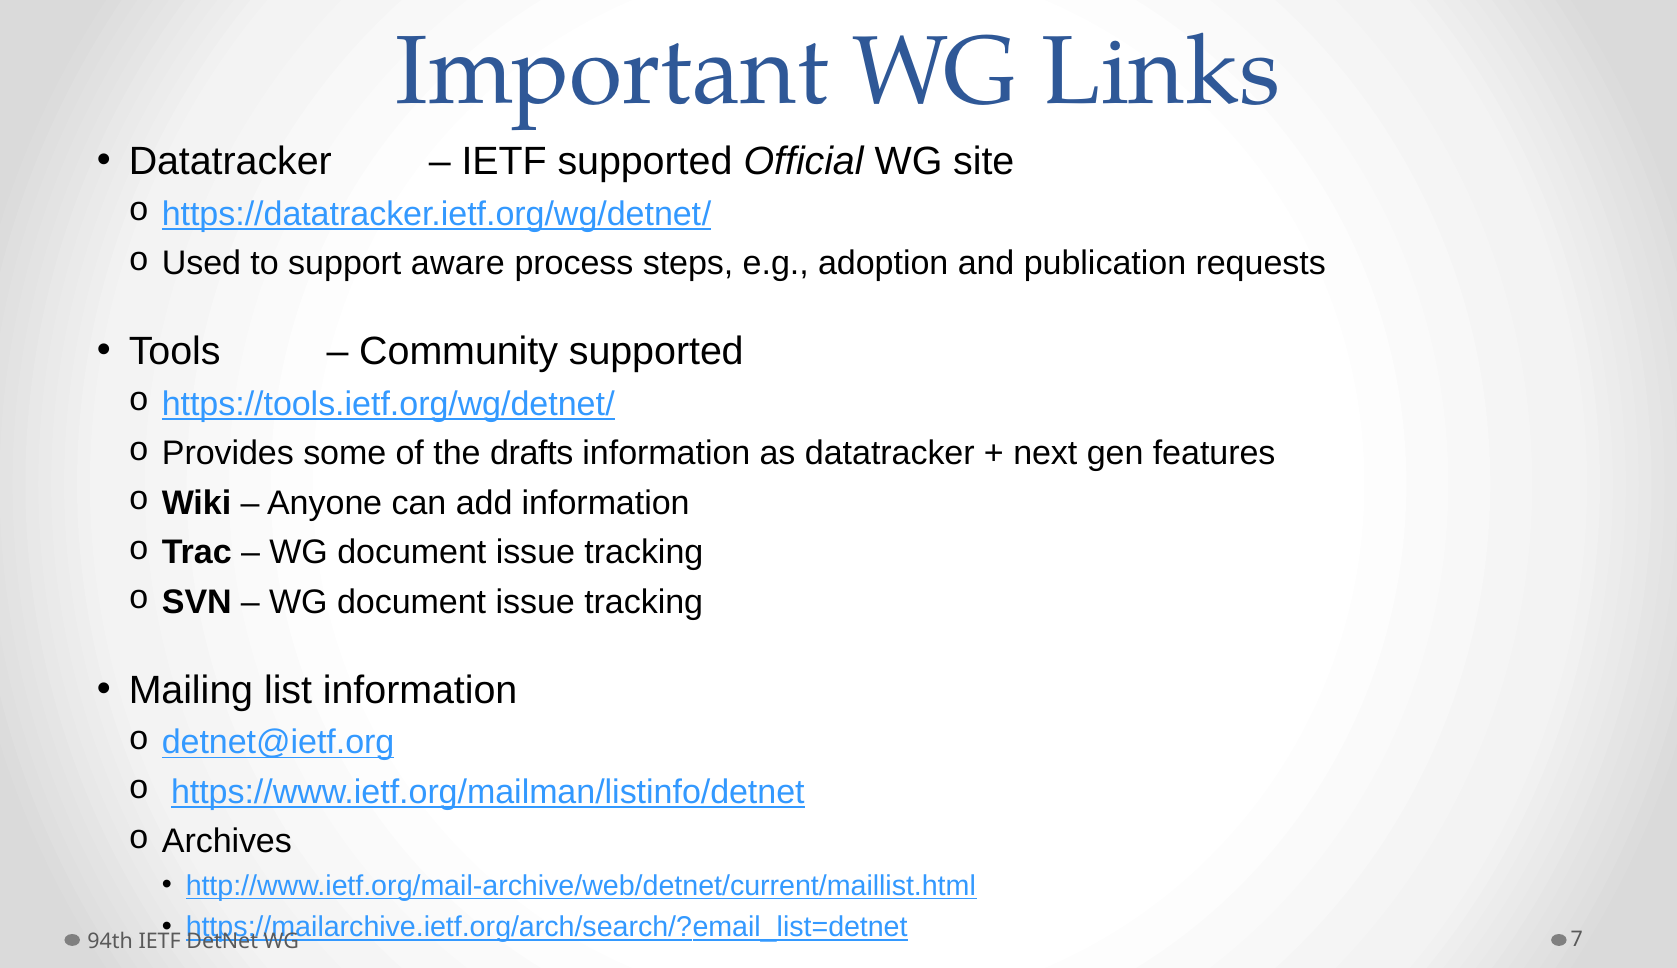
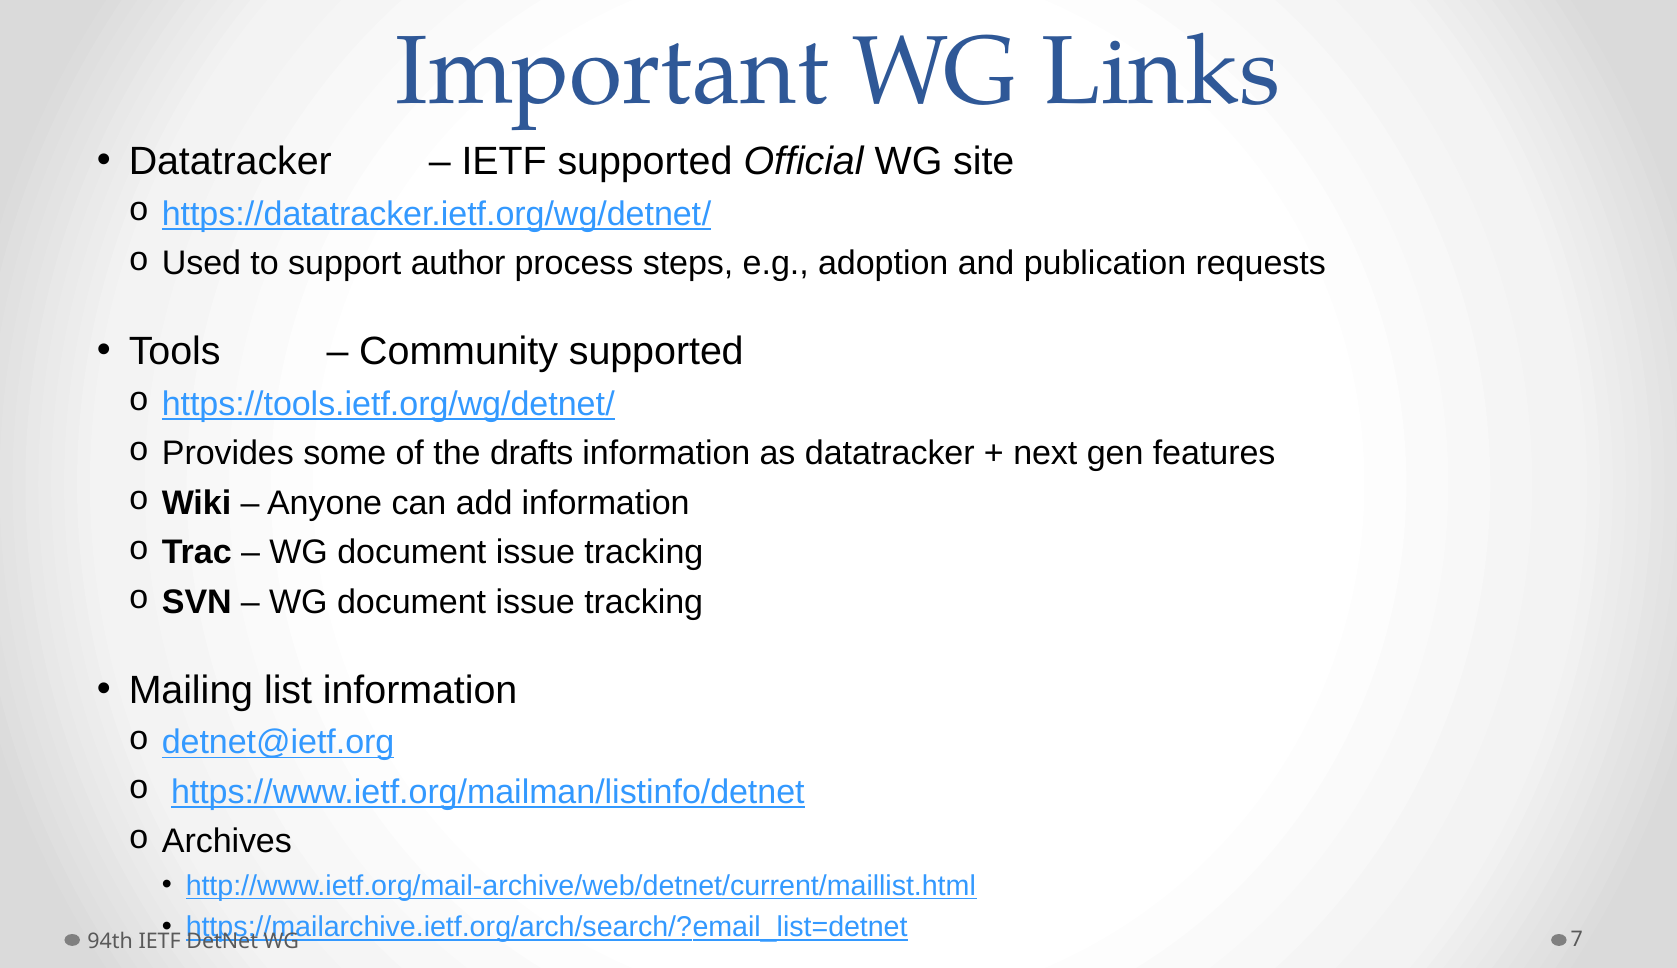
aware: aware -> author (458, 264)
